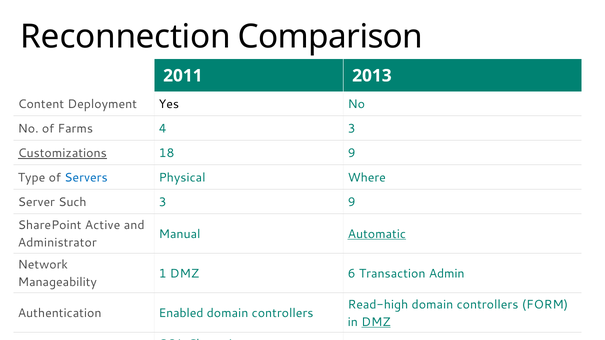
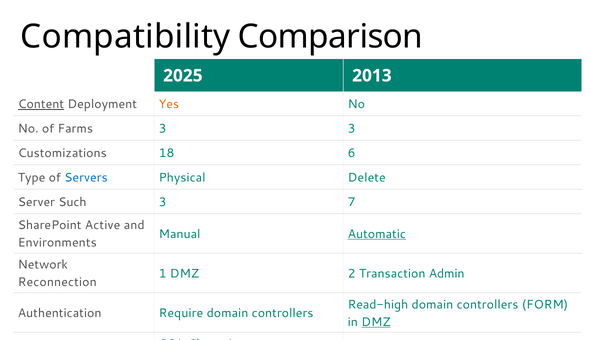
Reconnection: Reconnection -> Compatibility (125, 37)
2011: 2011 -> 2025 (183, 76)
Content underline: none -> present (41, 104)
Yes colour: black -> orange (169, 104)
Farms 4: 4 -> 3 (163, 129)
Customizations underline: present -> none (62, 153)
18 9: 9 -> 6 (352, 153)
Where: Where -> Delete (367, 178)
3 9: 9 -> 7 (352, 202)
Administrator: Administrator -> Environments (57, 243)
6: 6 -> 2 (352, 274)
Manageability: Manageability -> Reconnection (57, 283)
Enabled: Enabled -> Require (181, 313)
